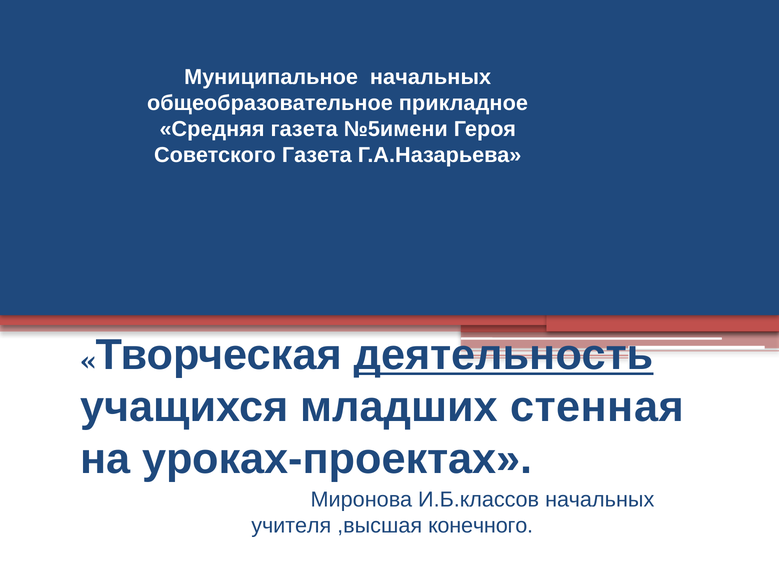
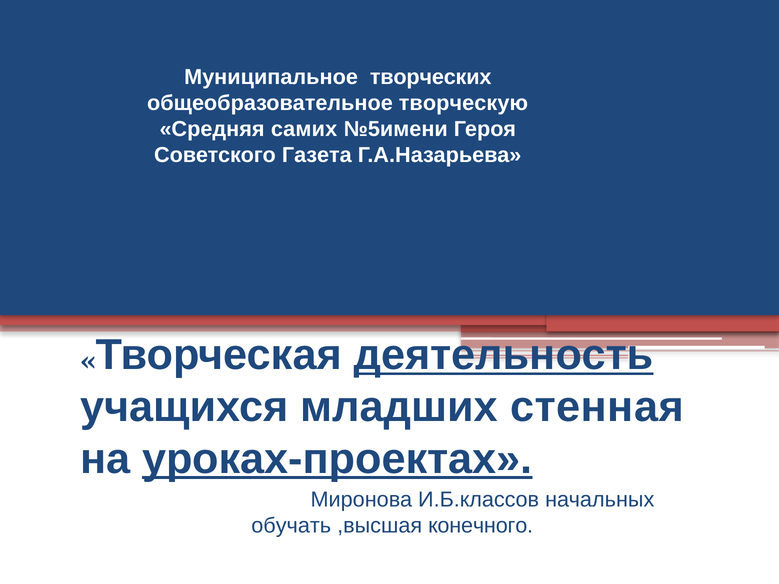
Муниципальное начальных: начальных -> творческих (431, 77)
прикладное: прикладное -> творческую (463, 103)
Средняя газета: газета -> самих (304, 129)
уроках-проектах underline: none -> present (337, 459)
учителя: учителя -> обучать (291, 526)
